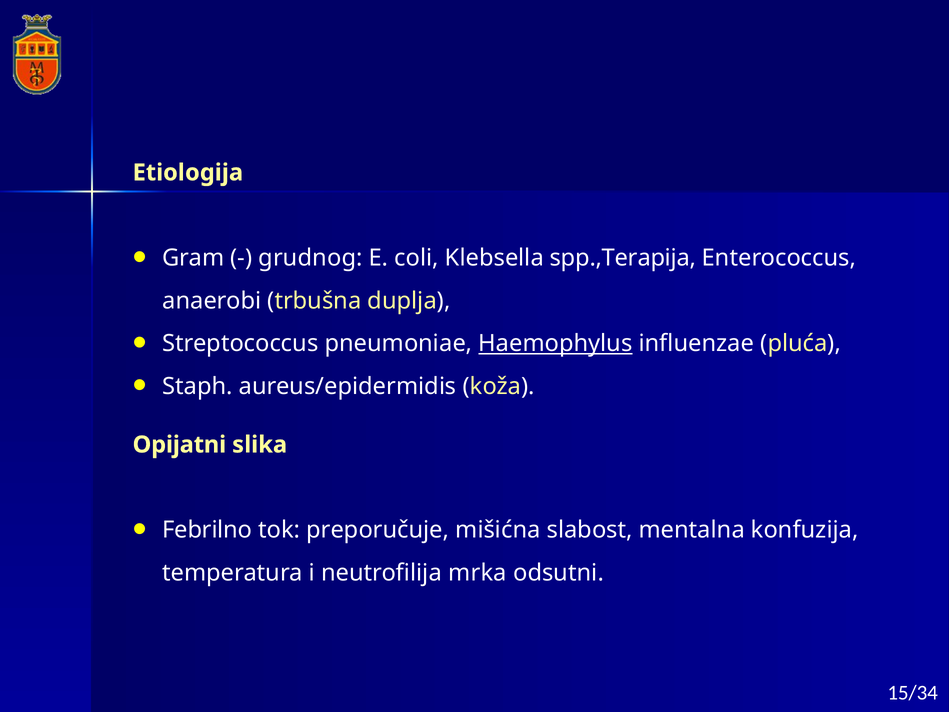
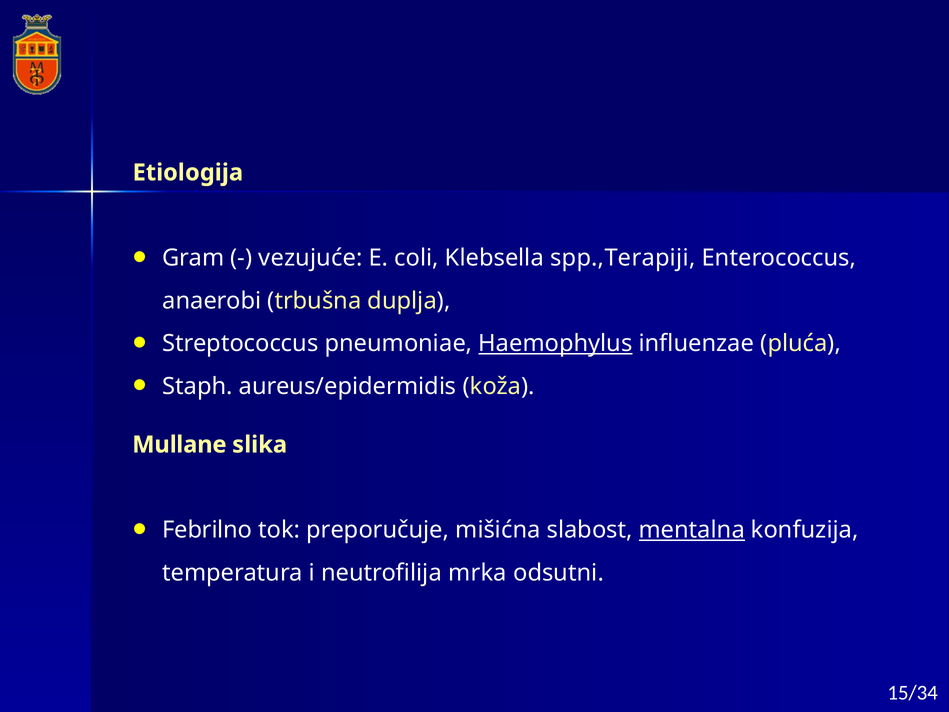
grudnog: grudnog -> vezujuće (310, 258)
spp.,Terapija: spp.,Terapija -> spp.,Terapiji (623, 258)
Opijatni: Opijatni -> Mullane (179, 445)
mentalna underline: none -> present (692, 530)
